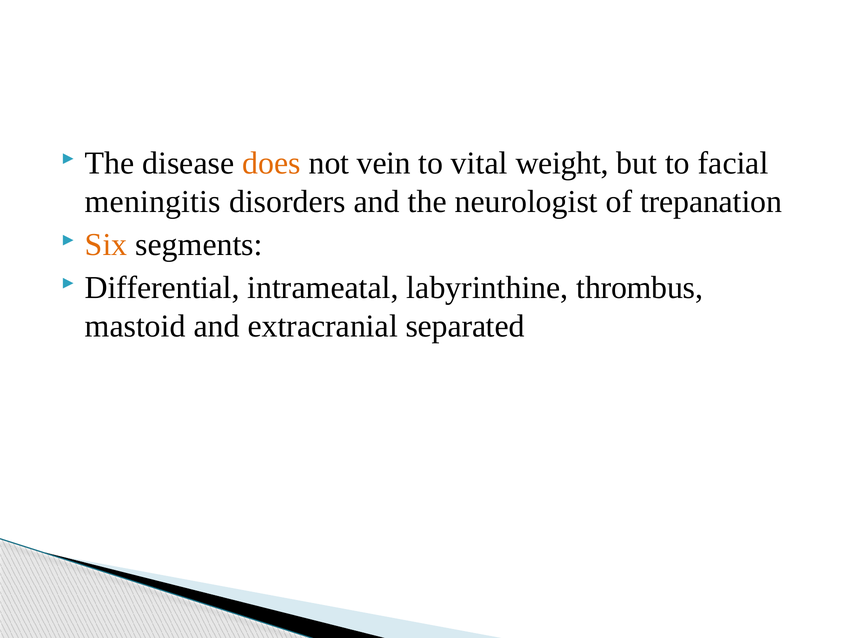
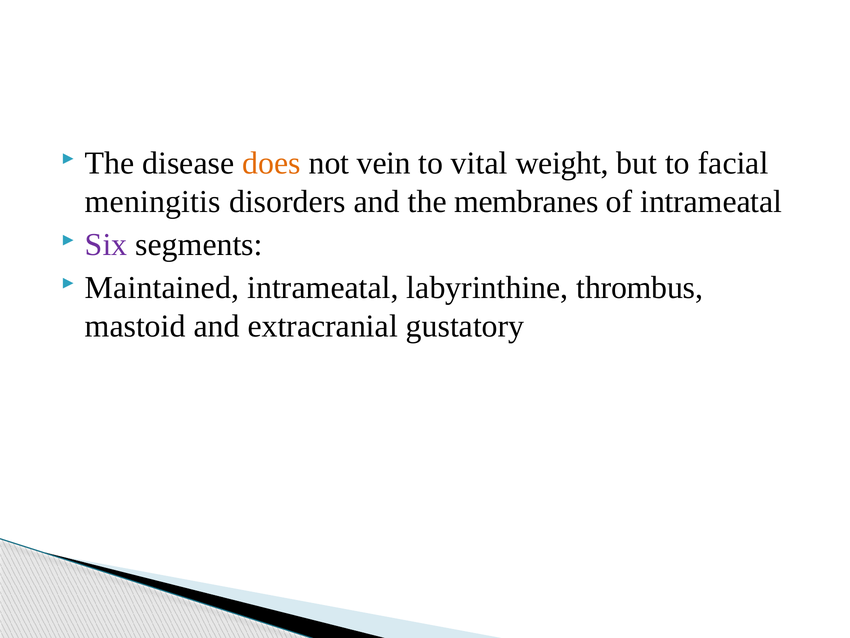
neurologist: neurologist -> membranes (526, 202)
of trepanation: trepanation -> intrameatal (711, 202)
Six colour: orange -> purple (106, 245)
Differential: Differential -> Maintained (162, 288)
separated: separated -> gustatory (465, 326)
